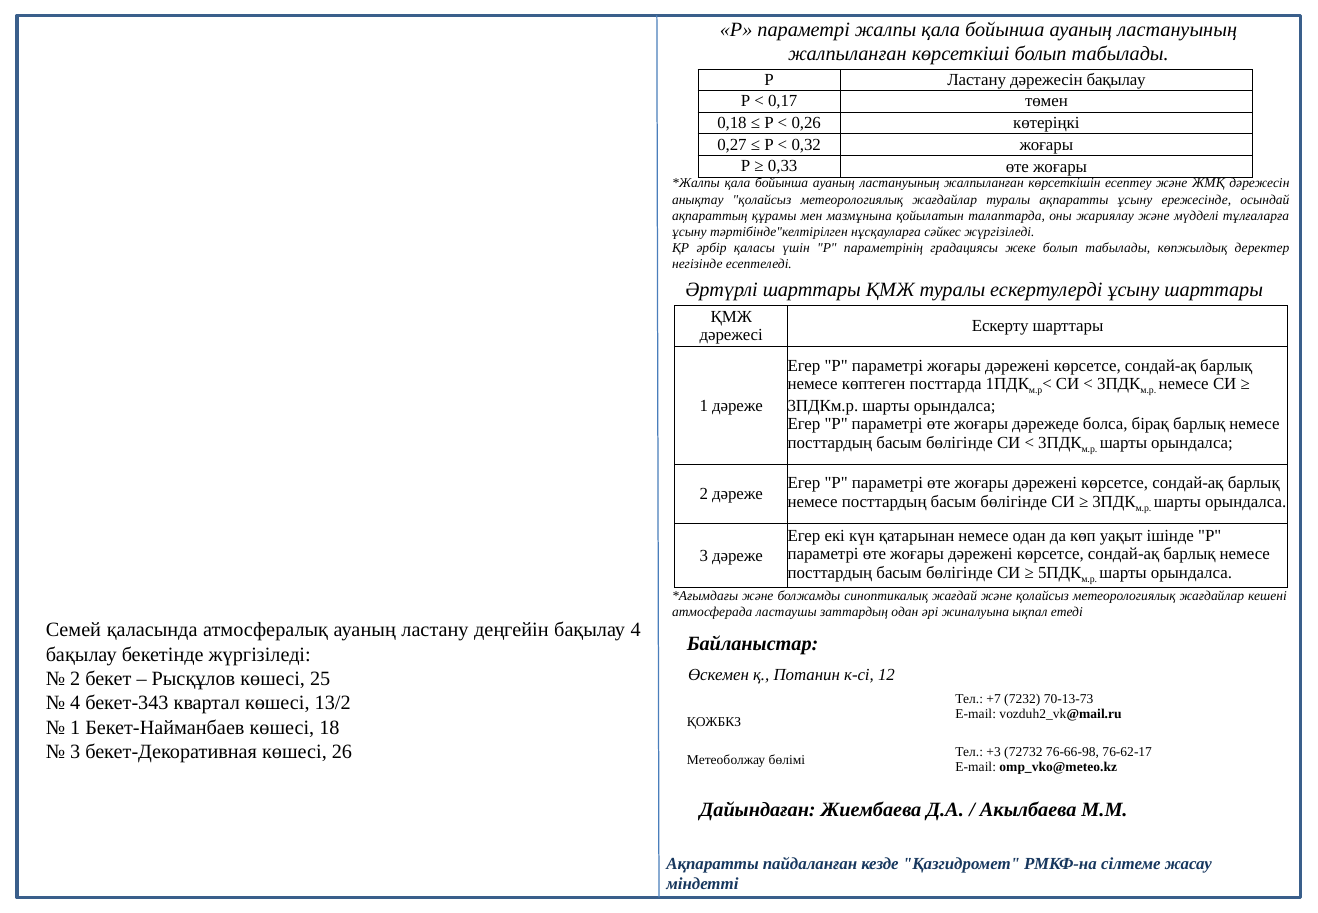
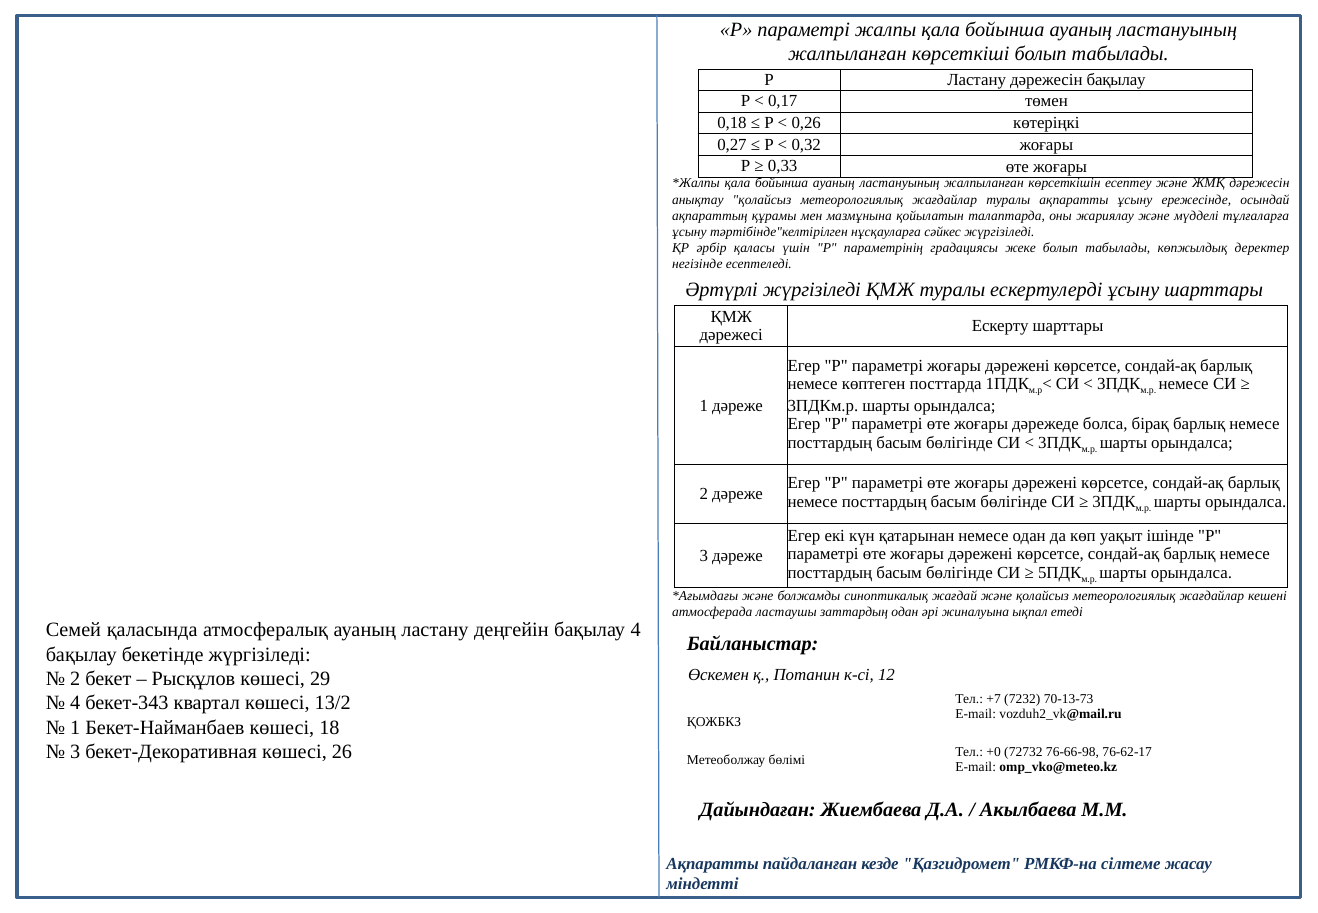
Әртүрлі шарттары: шарттары -> жүргізіледі (812, 290)
25: 25 -> 29 (320, 679)
+3: +3 -> +0 (994, 752)
